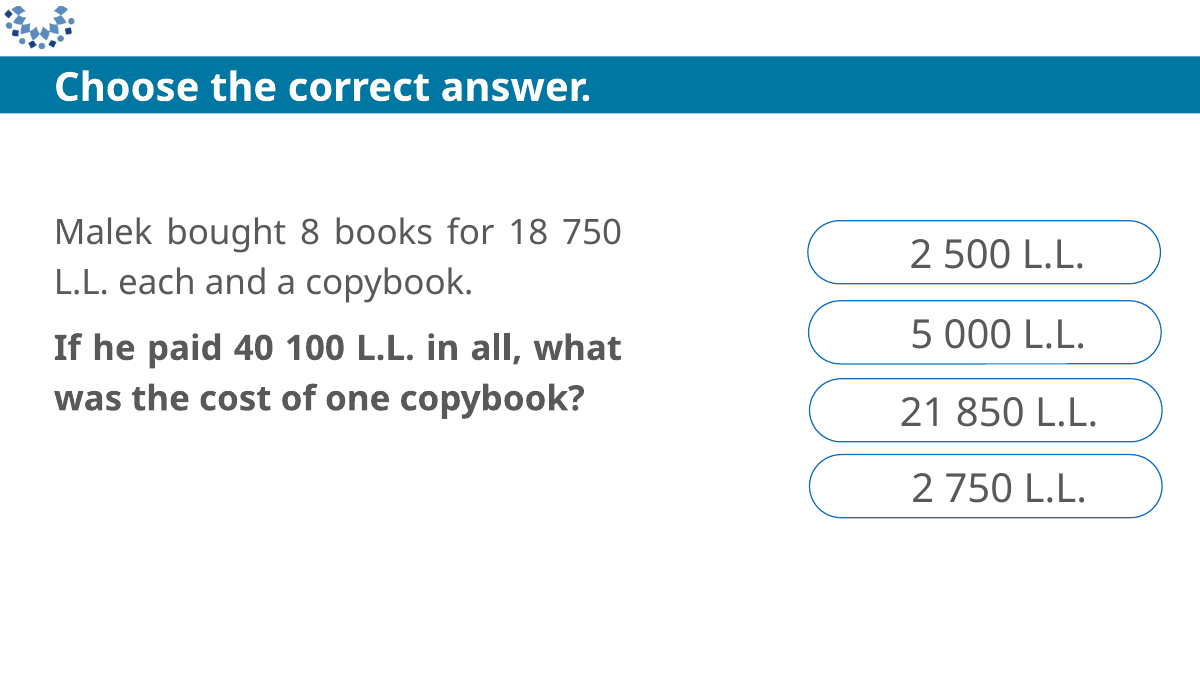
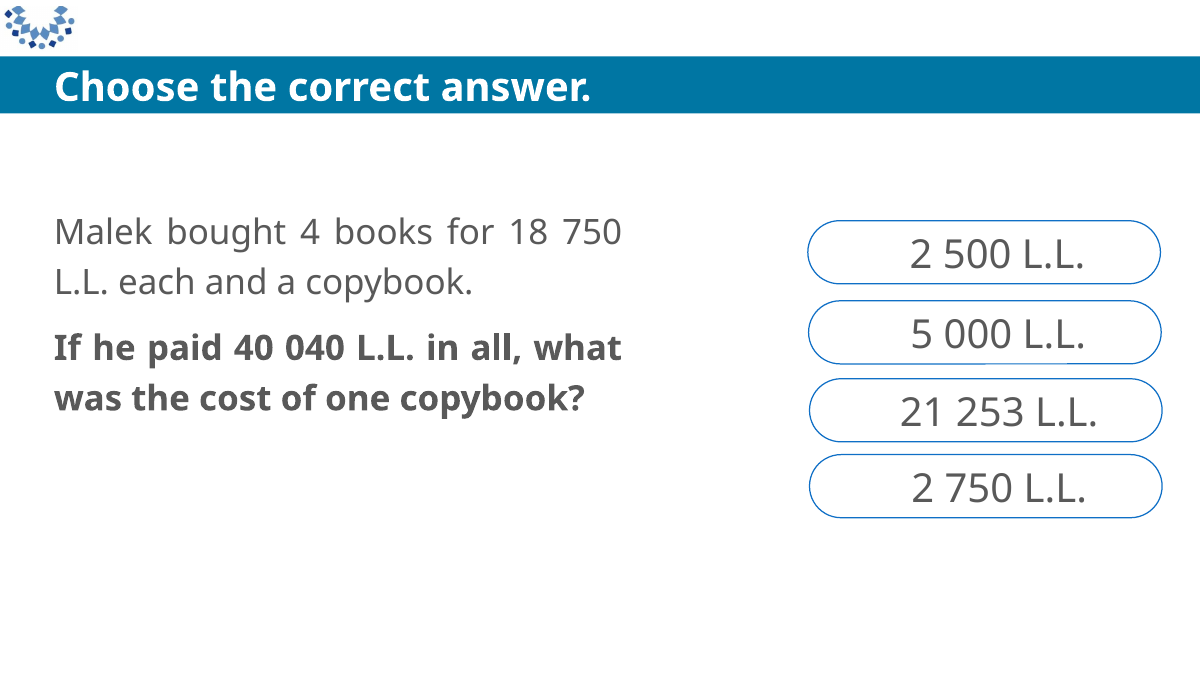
8: 8 -> 4 (310, 233)
100: 100 -> 040 (315, 348)
850: 850 -> 253 (990, 413)
